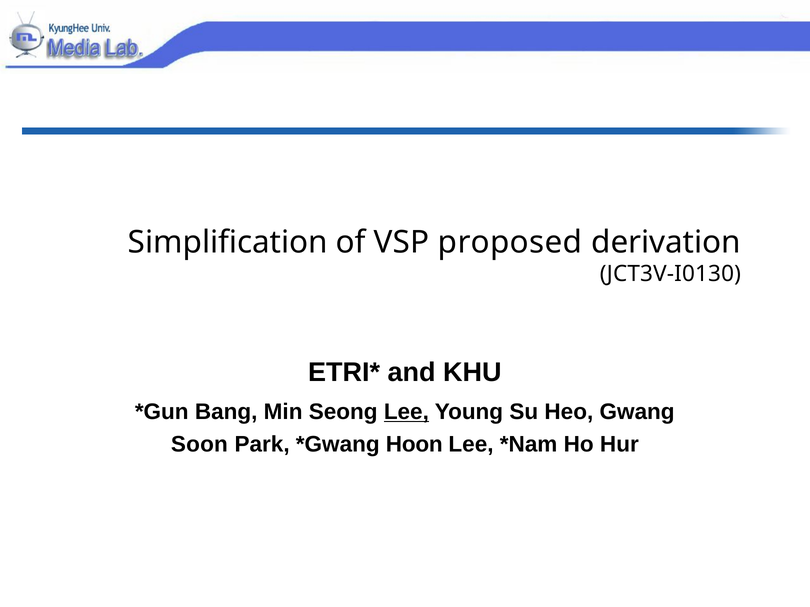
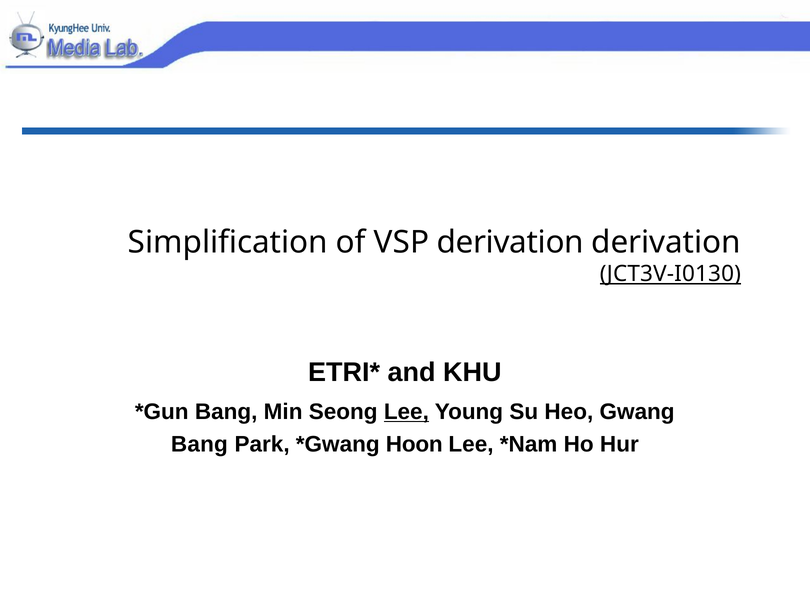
VSP proposed: proposed -> derivation (510, 242)
JCT3V-I0130 underline: none -> present (670, 274)
Soon: Soon -> Bang (199, 445)
